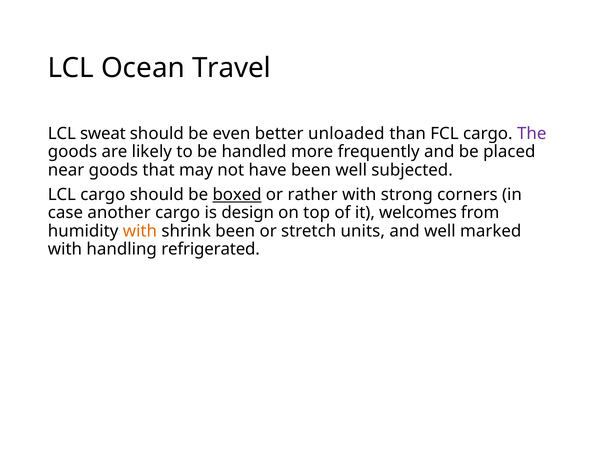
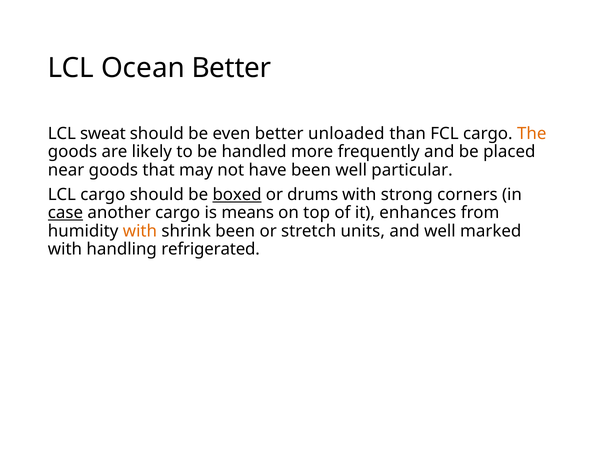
Ocean Travel: Travel -> Better (232, 68)
The colour: purple -> orange (532, 133)
subjected: subjected -> particular (412, 170)
rather: rather -> drums (313, 195)
case underline: none -> present (65, 213)
design: design -> means (248, 213)
welcomes: welcomes -> enhances (418, 213)
